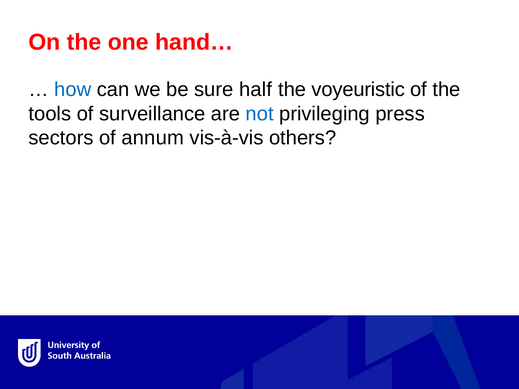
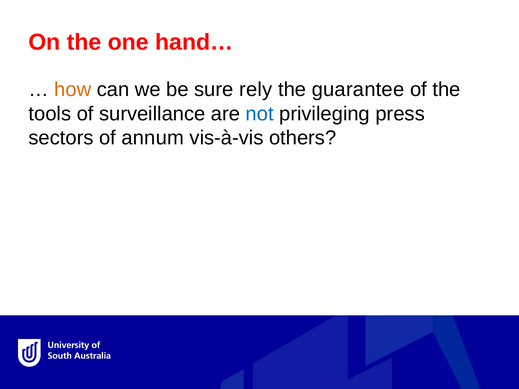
how colour: blue -> orange (73, 90)
half: half -> rely (256, 90)
voyeuristic: voyeuristic -> guarantee (358, 90)
